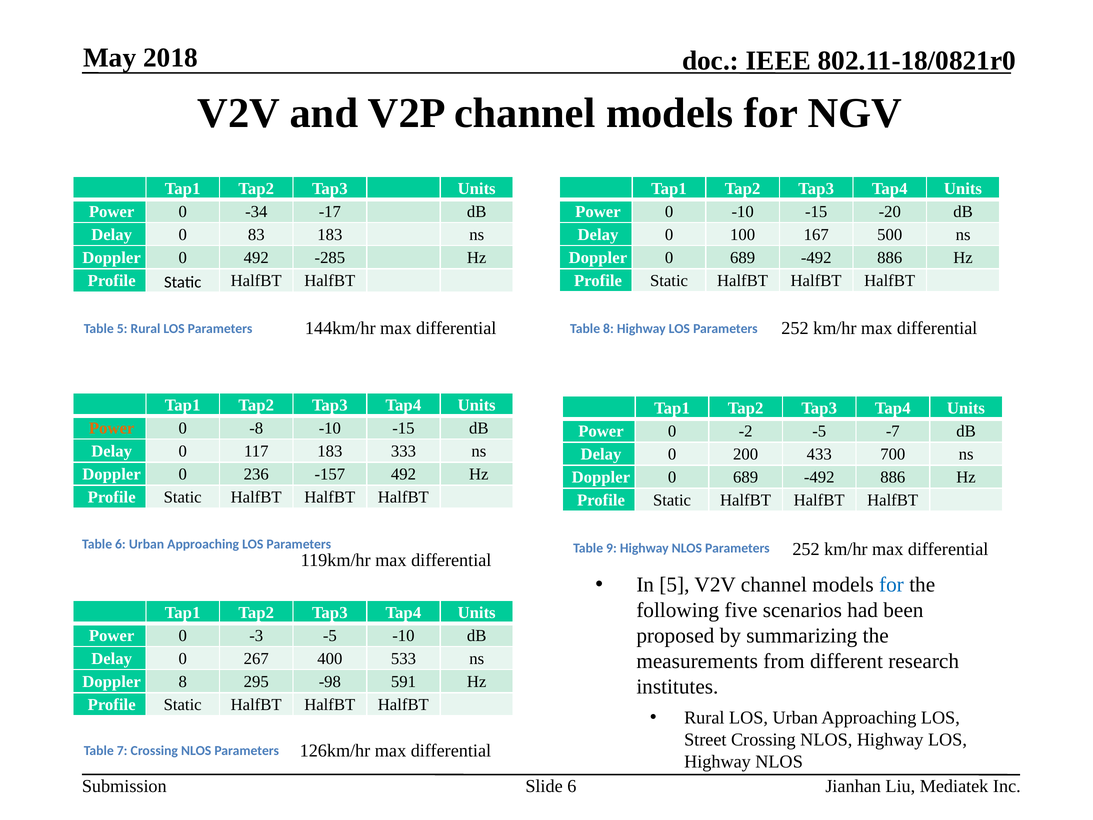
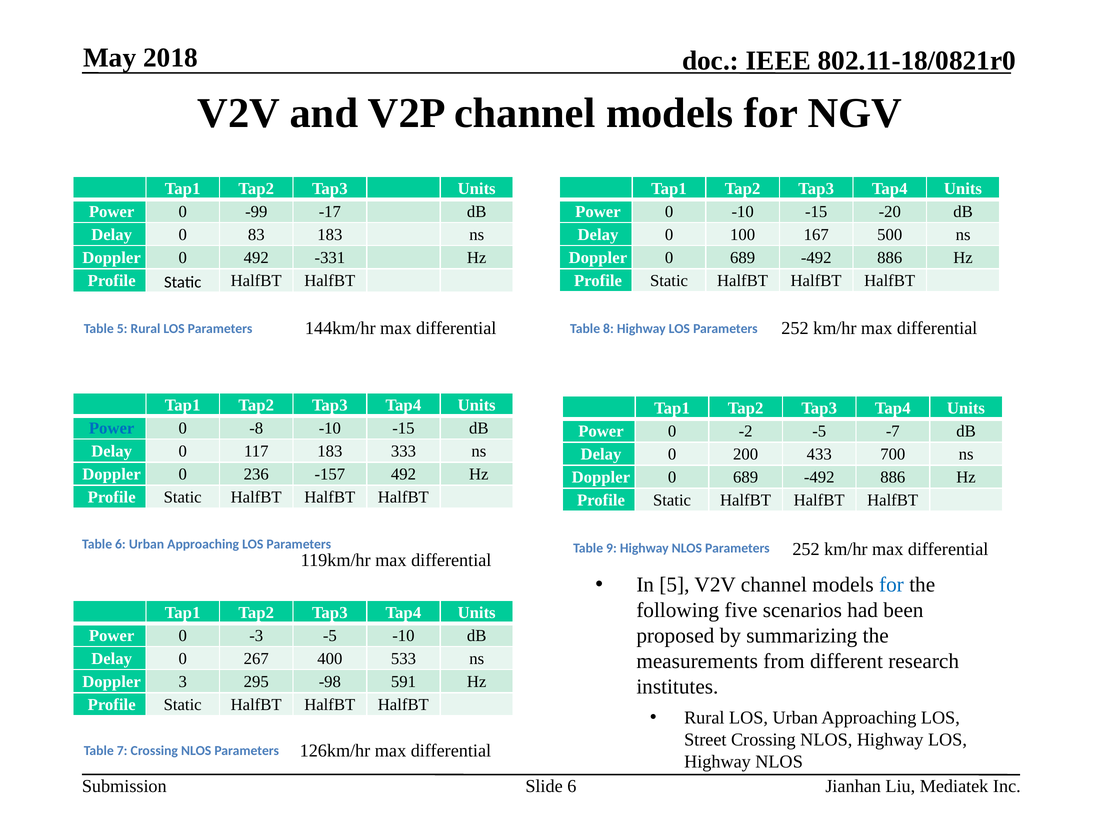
-34: -34 -> -99 (256, 212)
-285: -285 -> -331 (330, 258)
Power colour: orange -> blue (112, 428)
Doppler 8: 8 -> 3 (183, 682)
